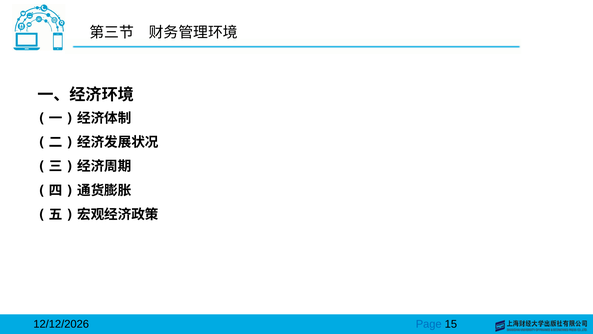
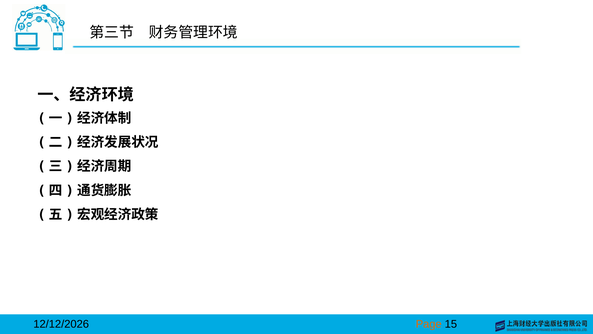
Page colour: blue -> orange (429, 324)
